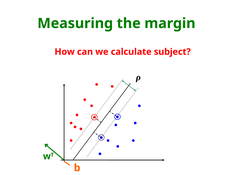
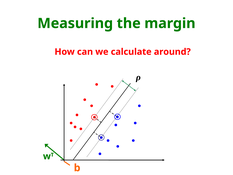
subject: subject -> around (172, 52)
